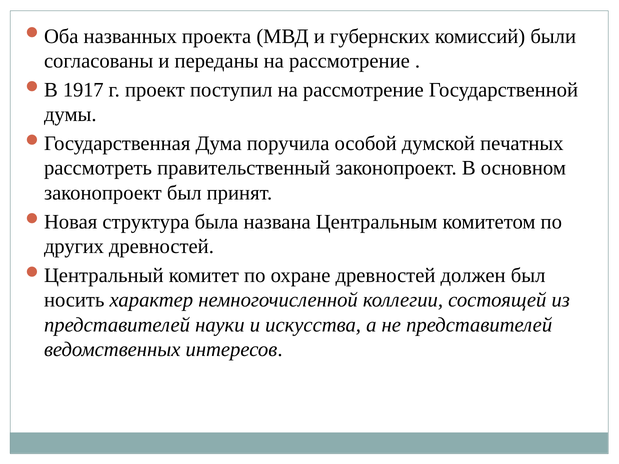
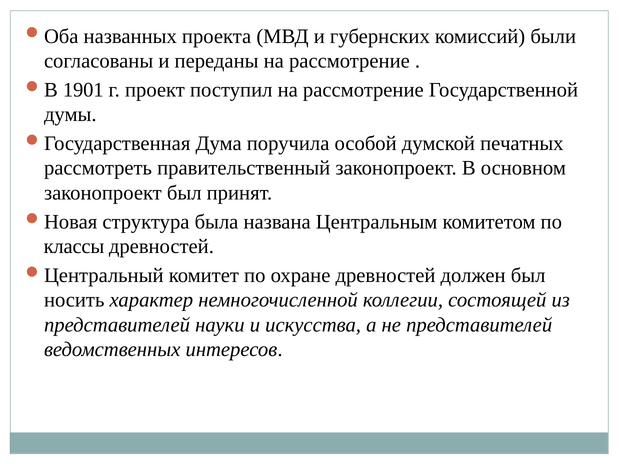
1917: 1917 -> 1901 (83, 90)
других: других -> классы (74, 247)
